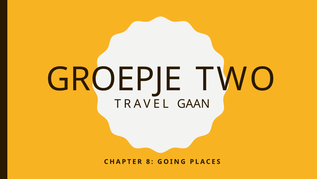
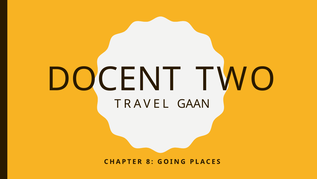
GROEPJE: GROEPJE -> DOCENT (114, 79)
